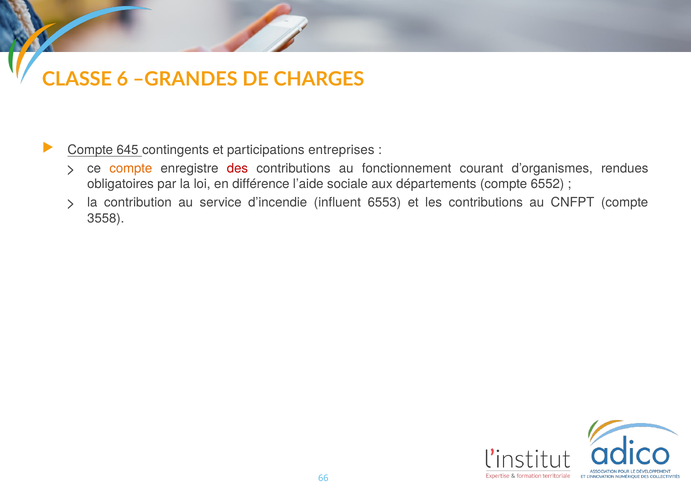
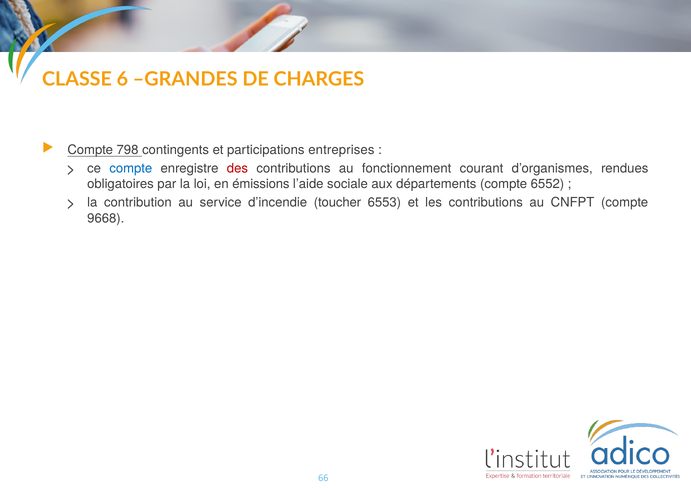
645: 645 -> 798 (128, 150)
compte colour: orange -> blue (131, 169)
différence: différence -> émissions (261, 184)
influent: influent -> toucher (337, 203)
3558: 3558 -> 9668 (106, 219)
